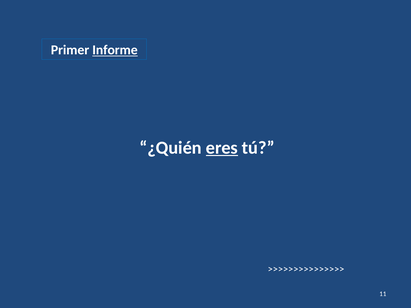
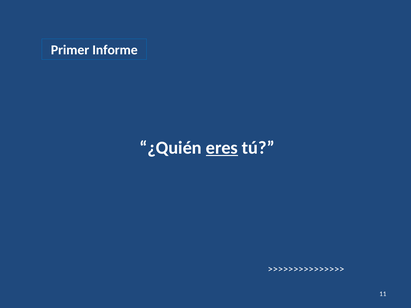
Informe underline: present -> none (115, 50)
